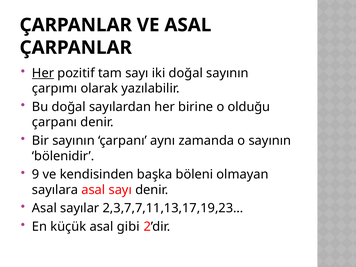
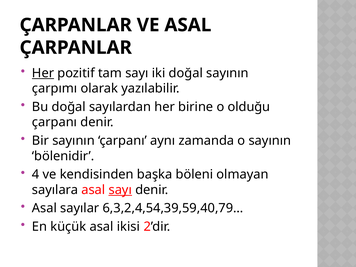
9: 9 -> 4 (36, 174)
sayı underline: none -> present (120, 190)
2,3,7,7,11,13,17,19,23…: 2,3,7,7,11,13,17,19,23… -> 6,3,2,4,54,39,59,40,79… (173, 208)
gibi: gibi -> ikisi (128, 227)
